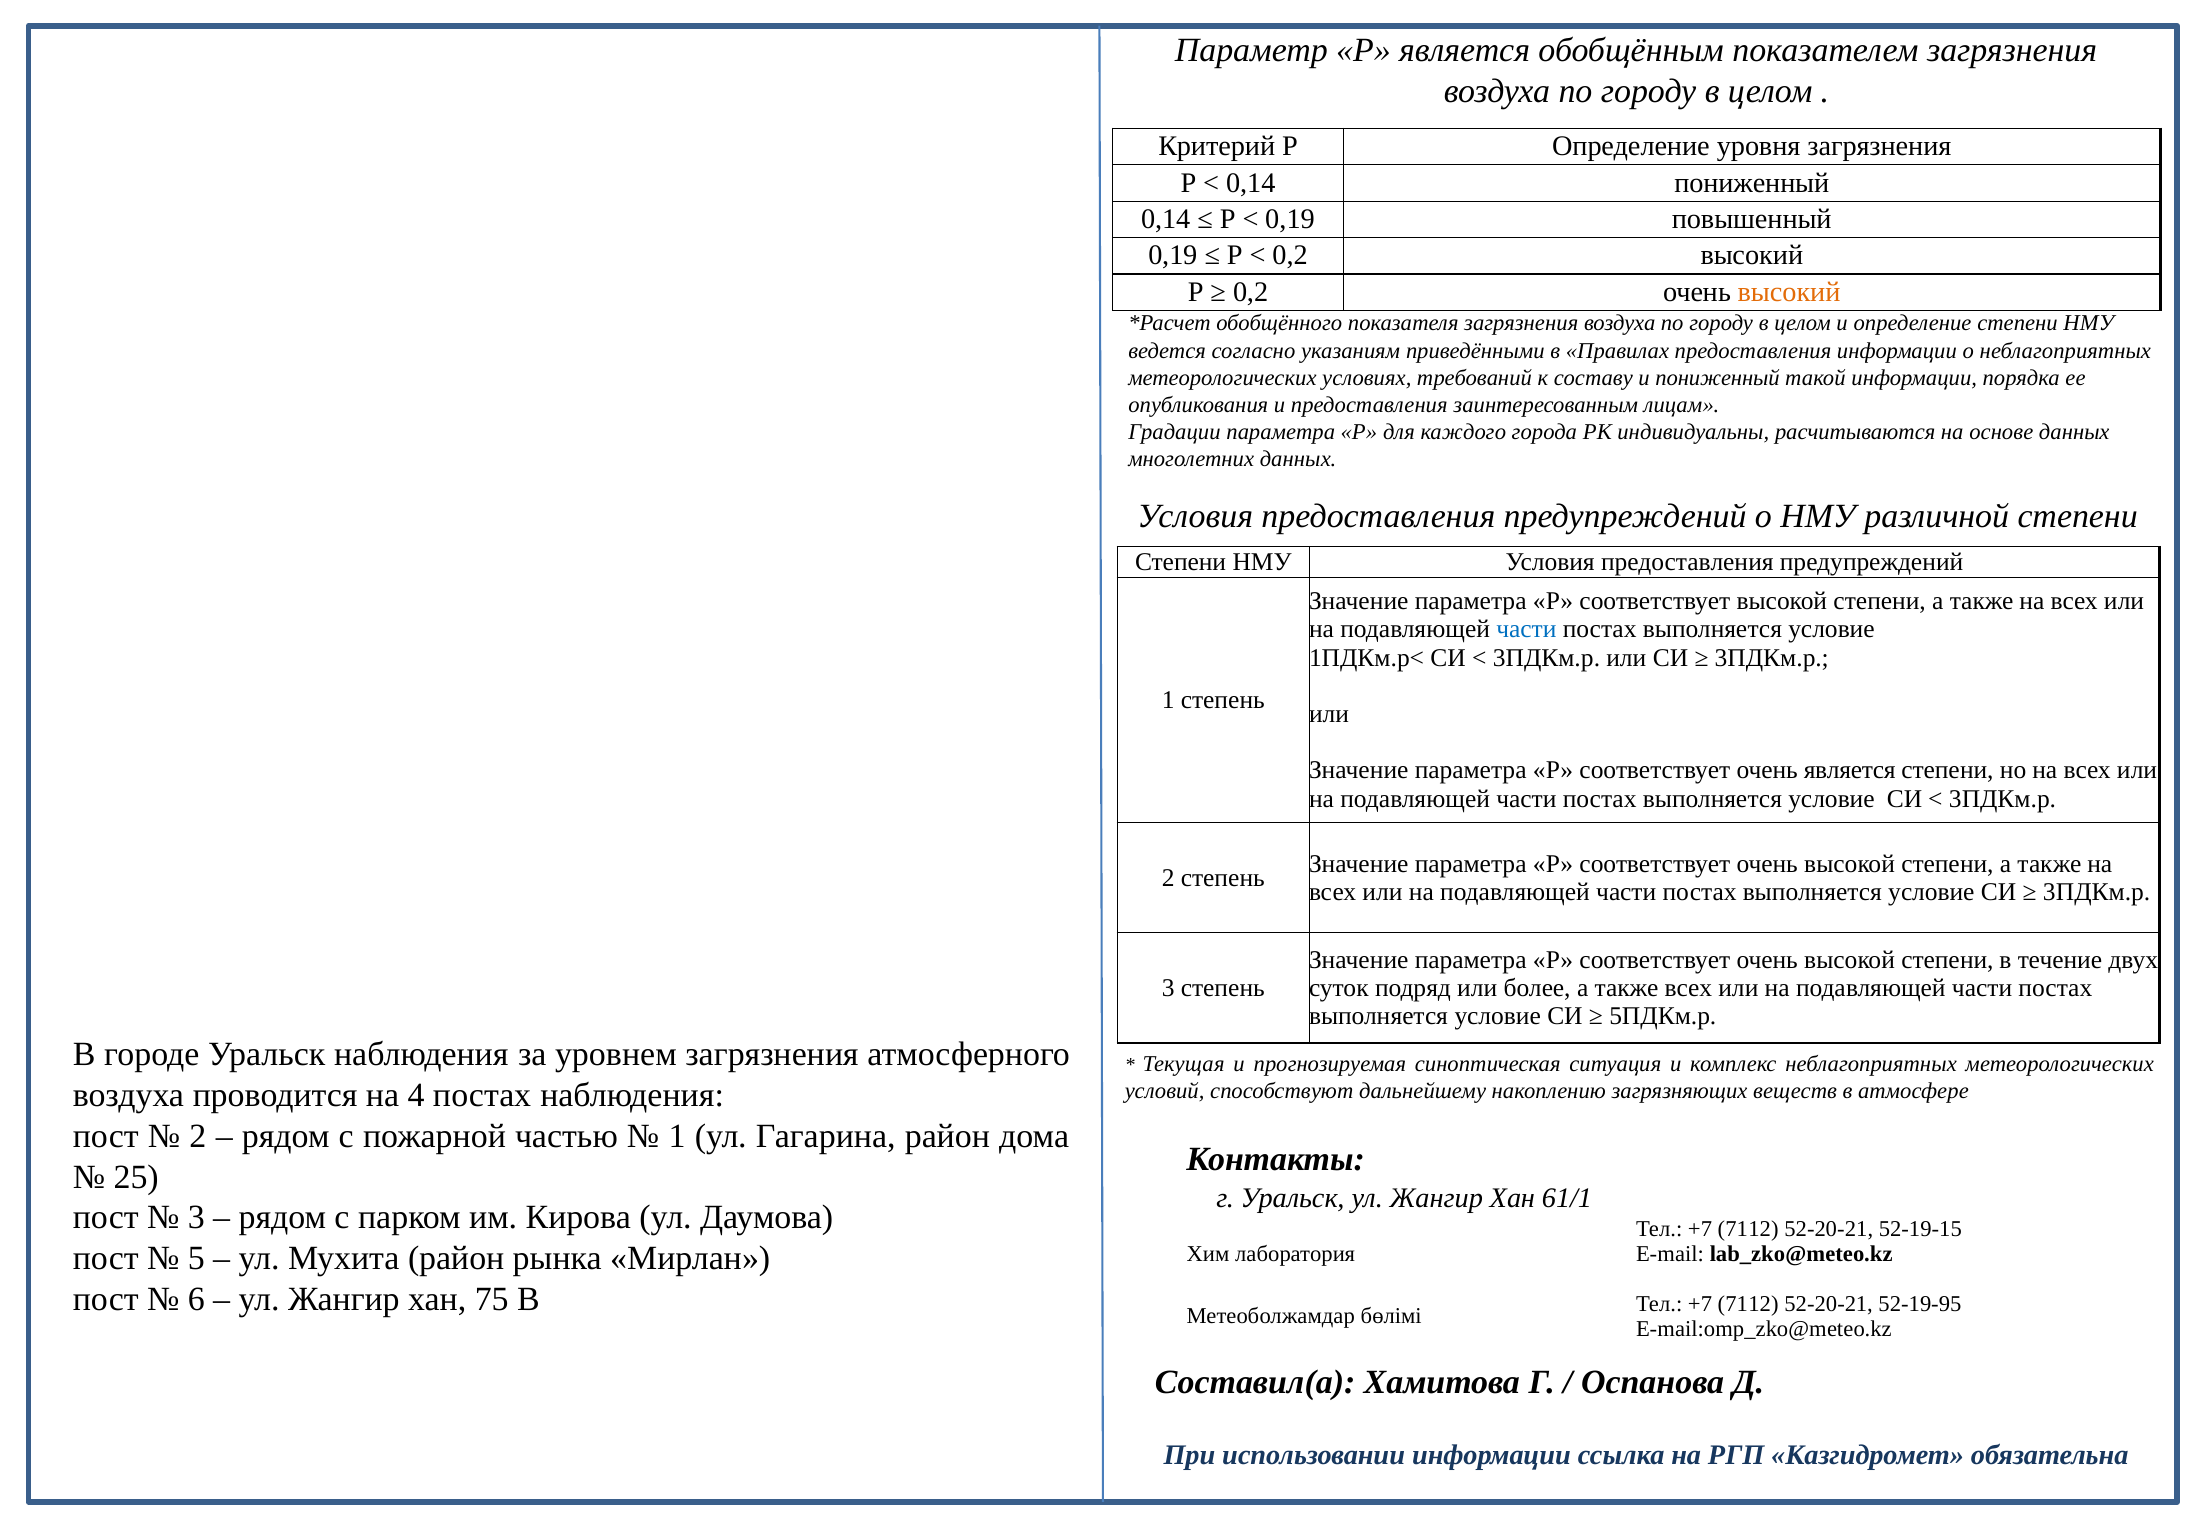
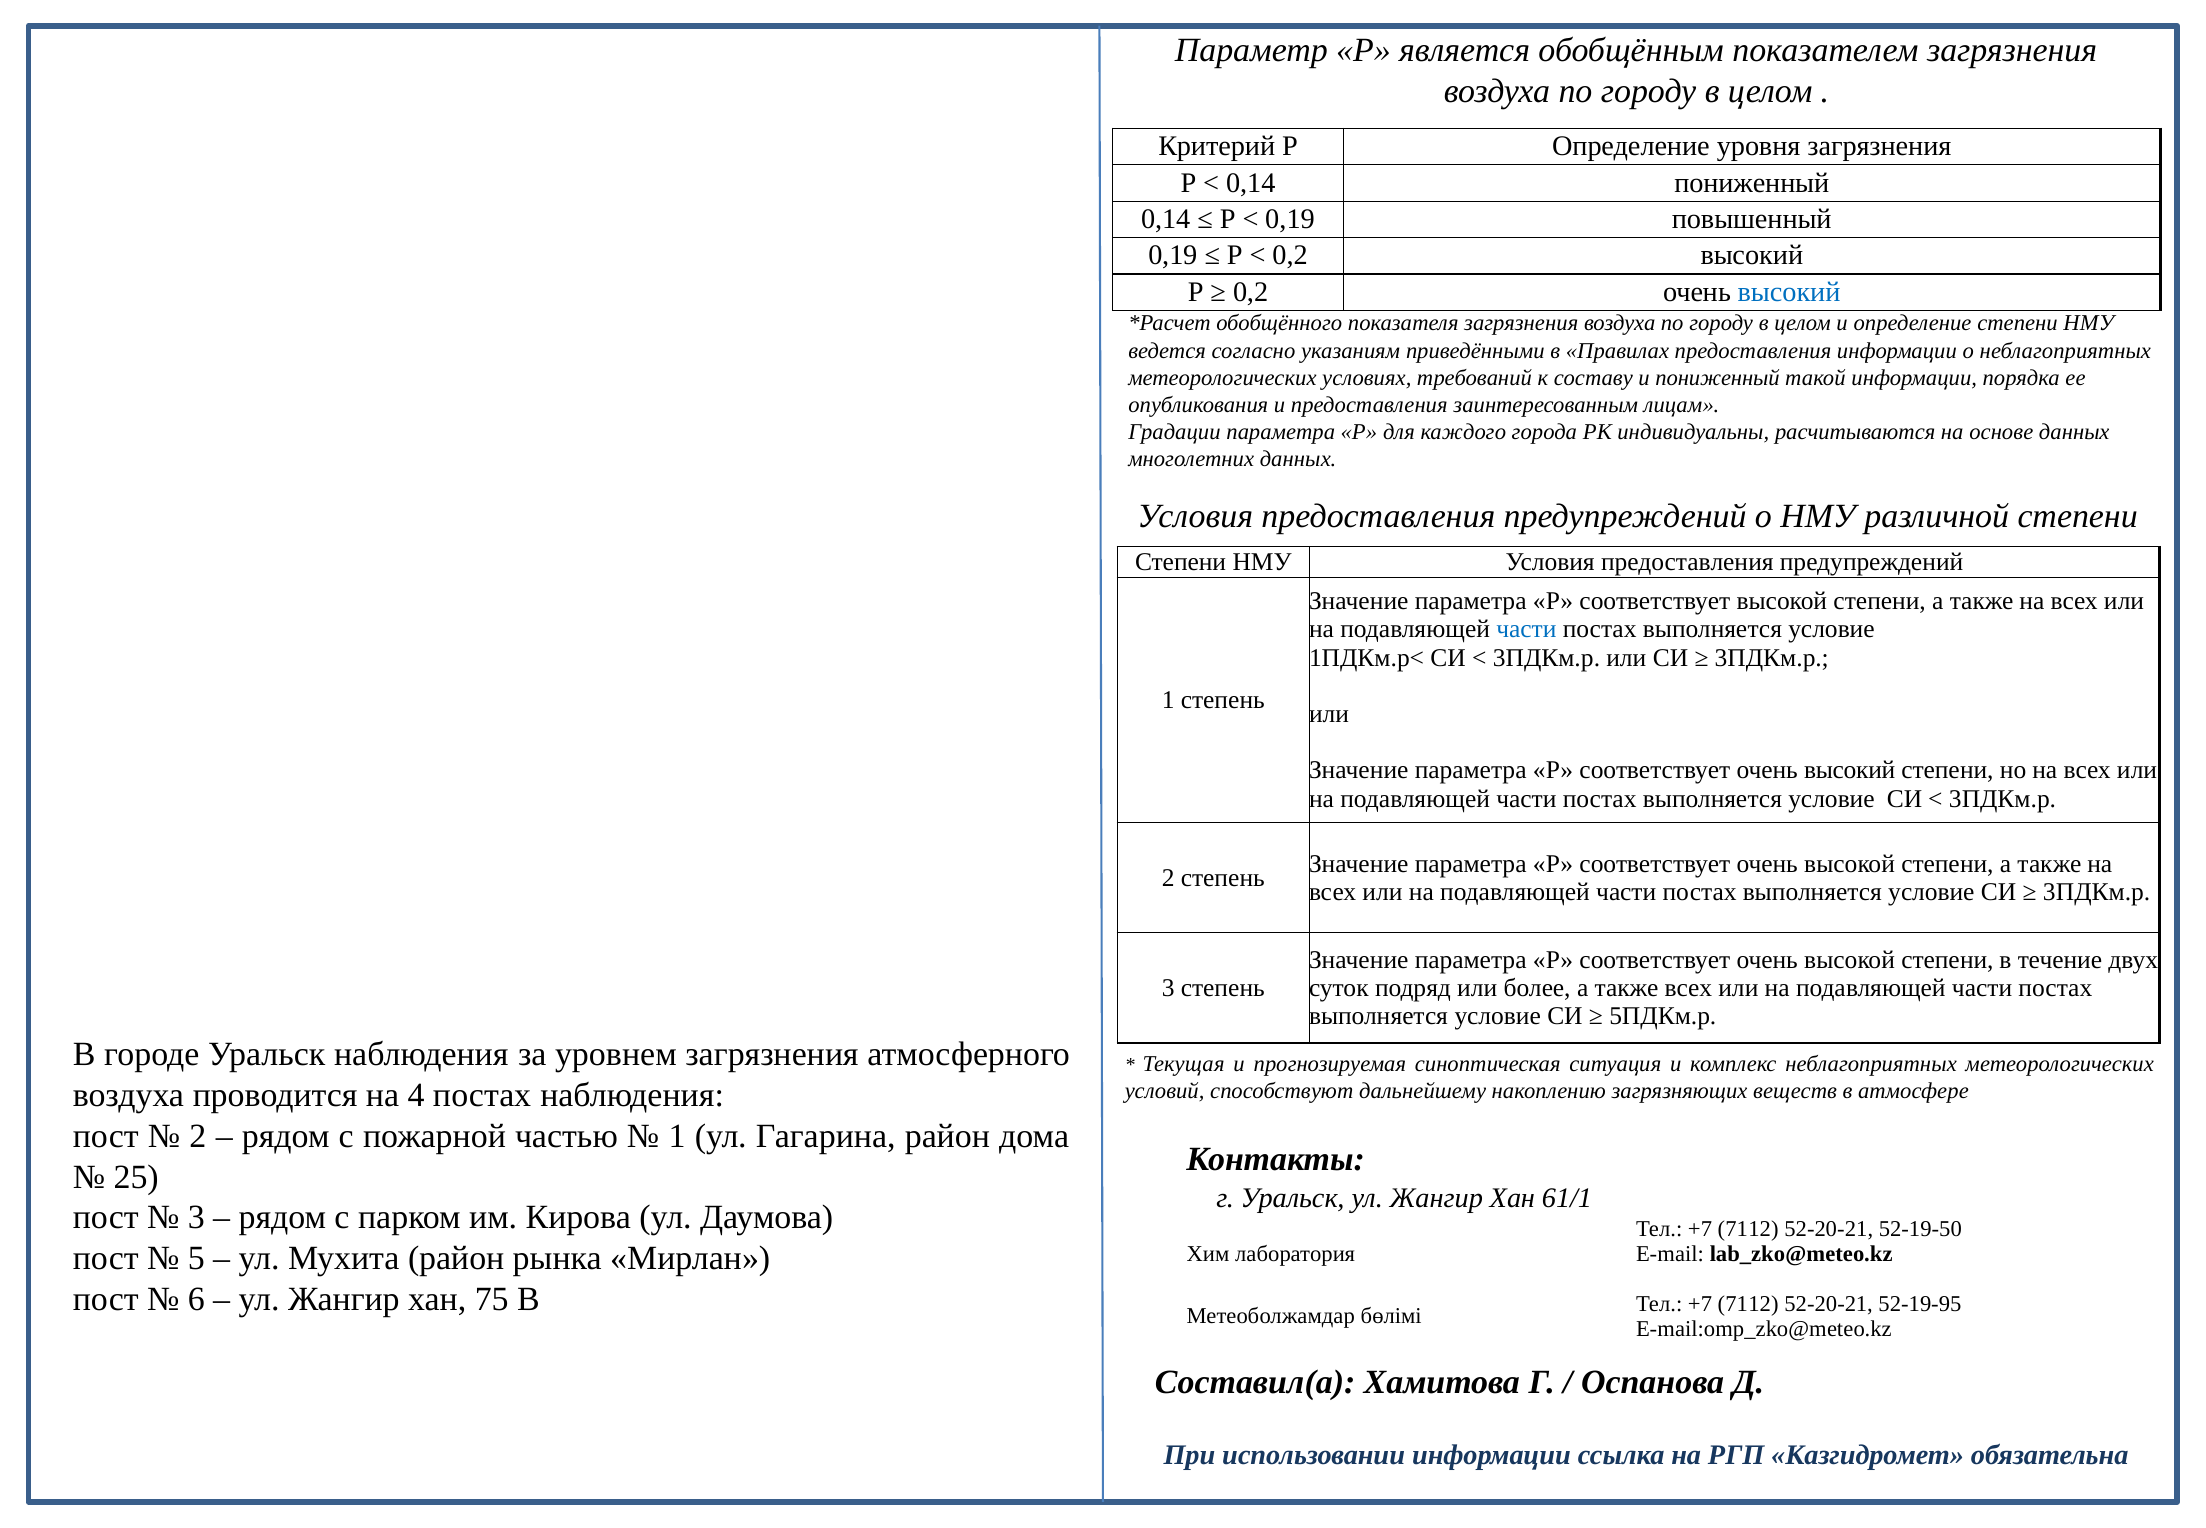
высокий colour: orange -> blue (1789, 292)
соответствует очень является: является -> высокий (1850, 770)
52-19-15: 52-19-15 -> 52-19-50 (1920, 1228)
